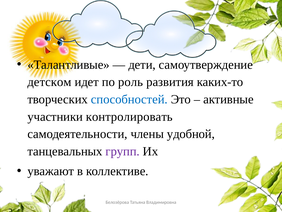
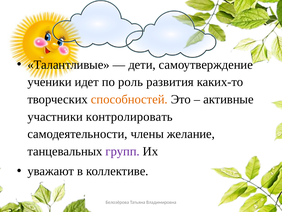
детском: детском -> ученики (50, 82)
способностей colour: blue -> orange (129, 99)
удобной: удобной -> желание (191, 134)
